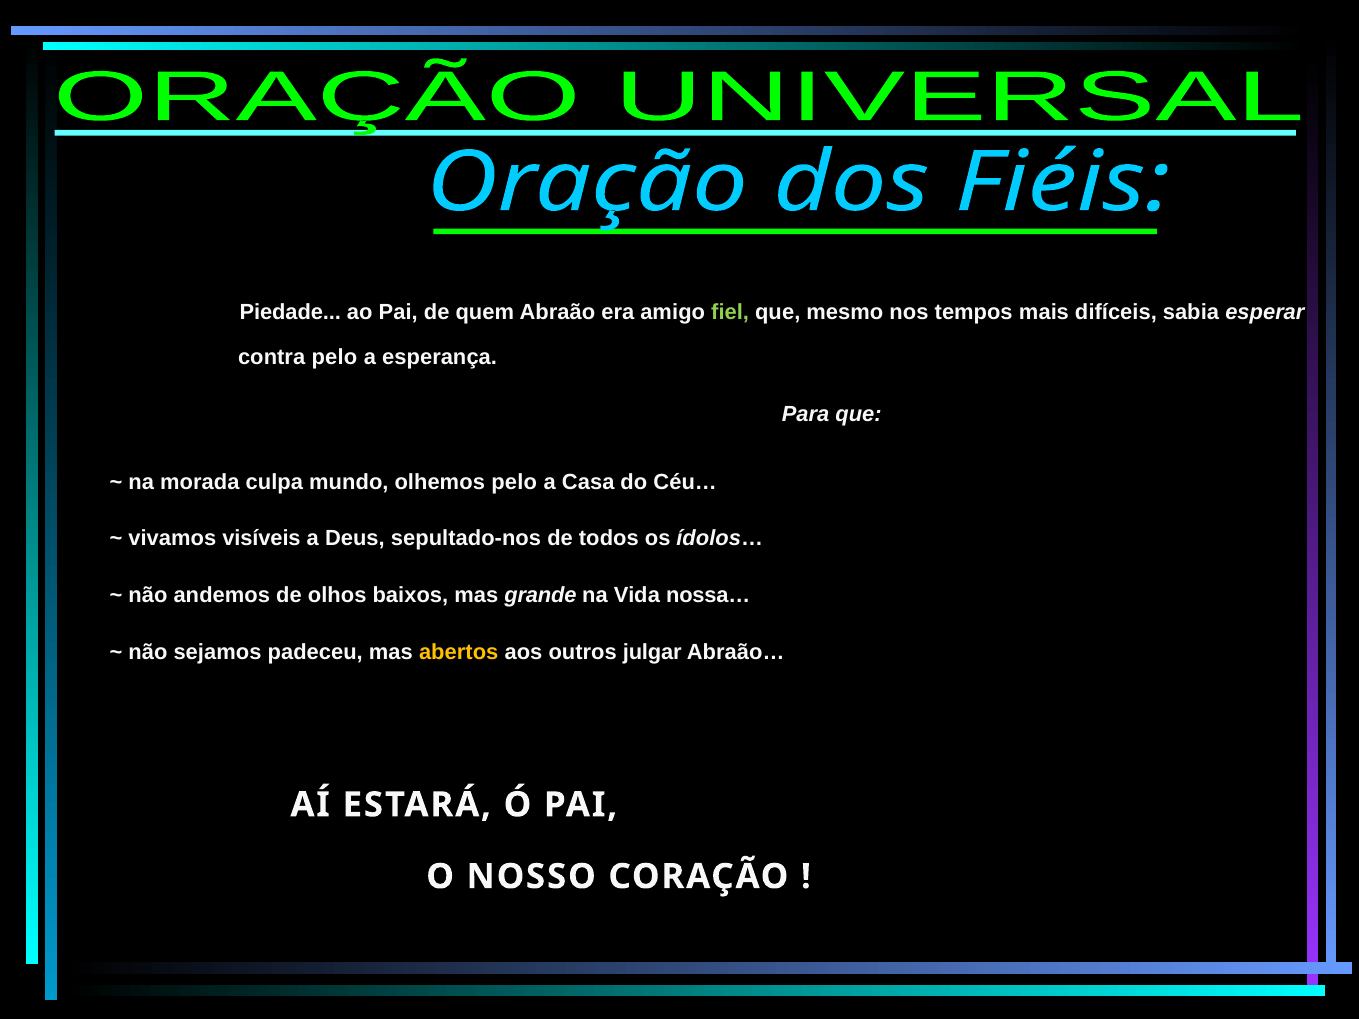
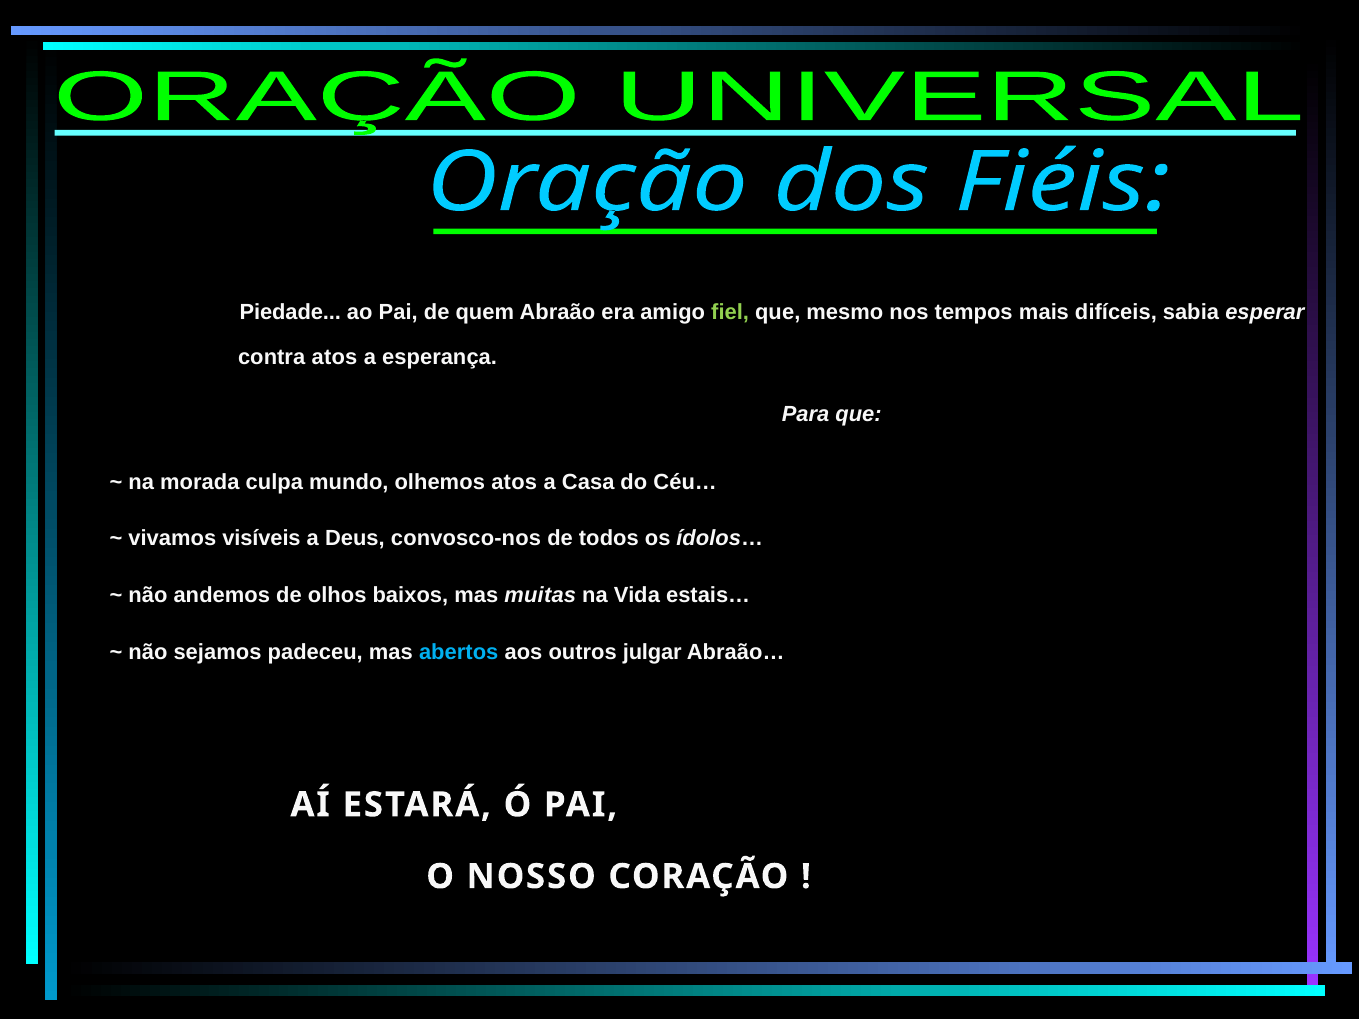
contra pelo: pelo -> atos (334, 357)
olhemos pelo: pelo -> atos (514, 482)
sepultado-nos: sepultado-nos -> convosco-nos (466, 539)
grande: grande -> muitas (540, 595)
nossa…: nossa… -> estais… (708, 595)
abertos colour: yellow -> light blue (459, 652)
